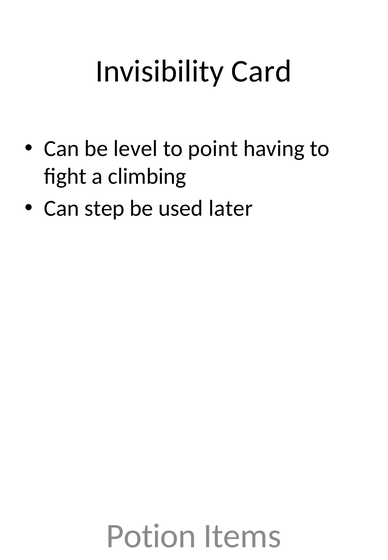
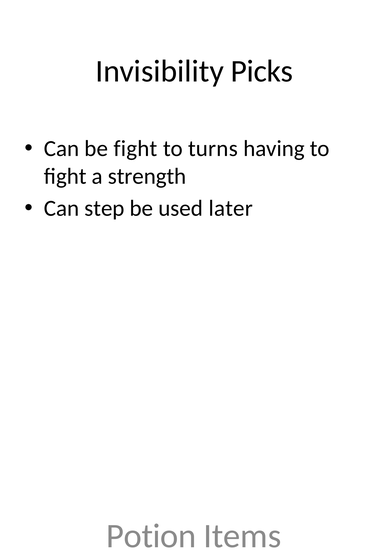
Card: Card -> Picks (262, 71)
be level: level -> fight (135, 149)
point: point -> turns (213, 149)
climbing: climbing -> strength (147, 176)
